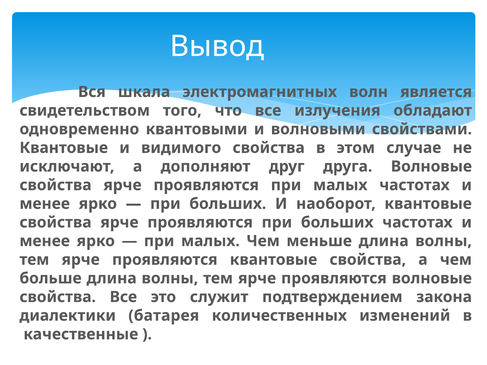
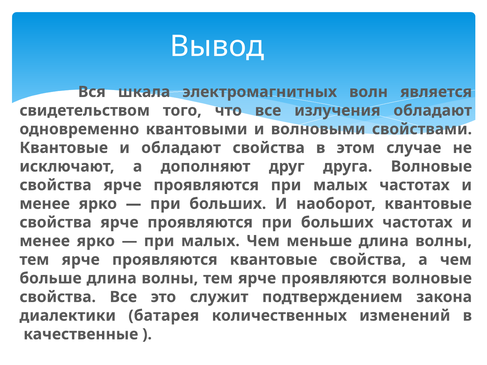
и видимого: видимого -> обладают (181, 148)
